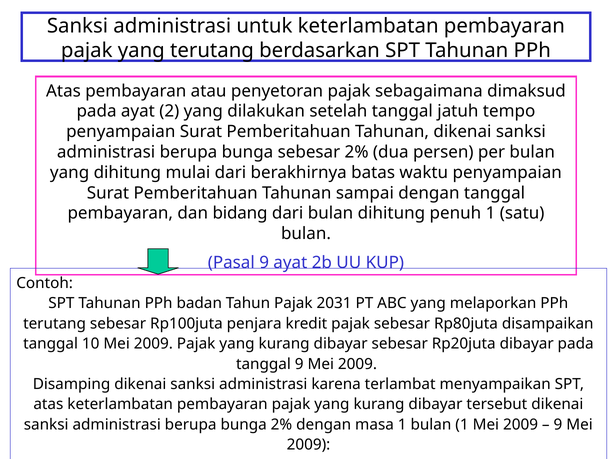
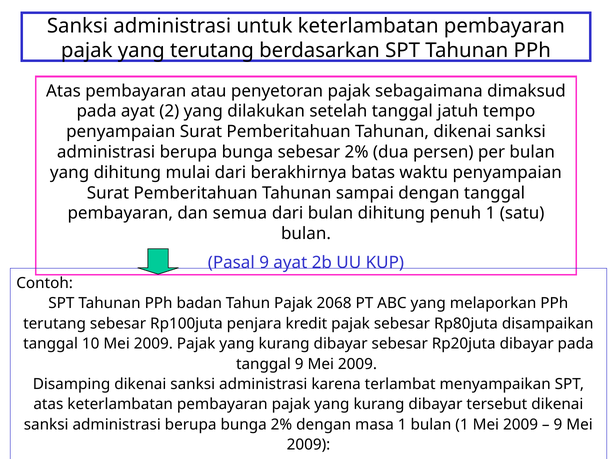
bidang: bidang -> semua (240, 213)
2031: 2031 -> 2068 (334, 303)
